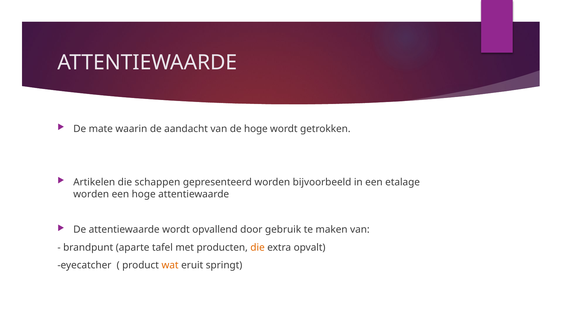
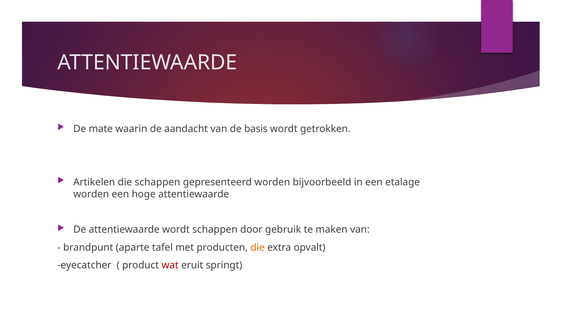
de hoge: hoge -> basis (256, 129)
wordt opvallend: opvallend -> schappen (215, 230)
wat colour: orange -> red (170, 265)
